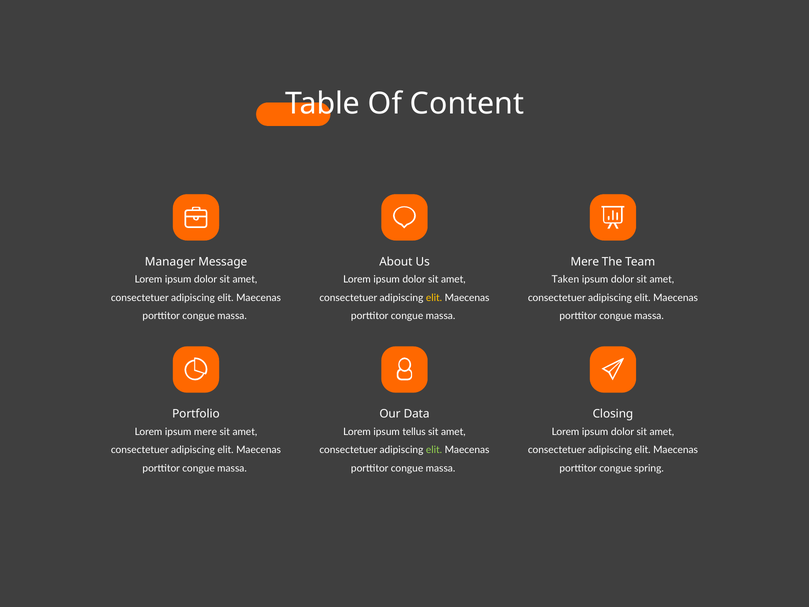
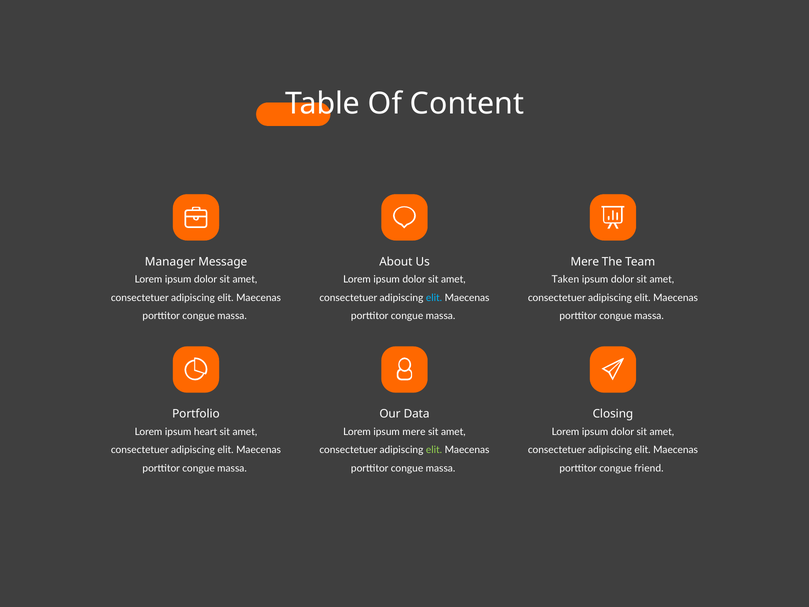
elit colour: yellow -> light blue (434, 298)
ipsum mere: mere -> heart (206, 432)
ipsum tellus: tellus -> mere (414, 432)
spring: spring -> friend (649, 468)
